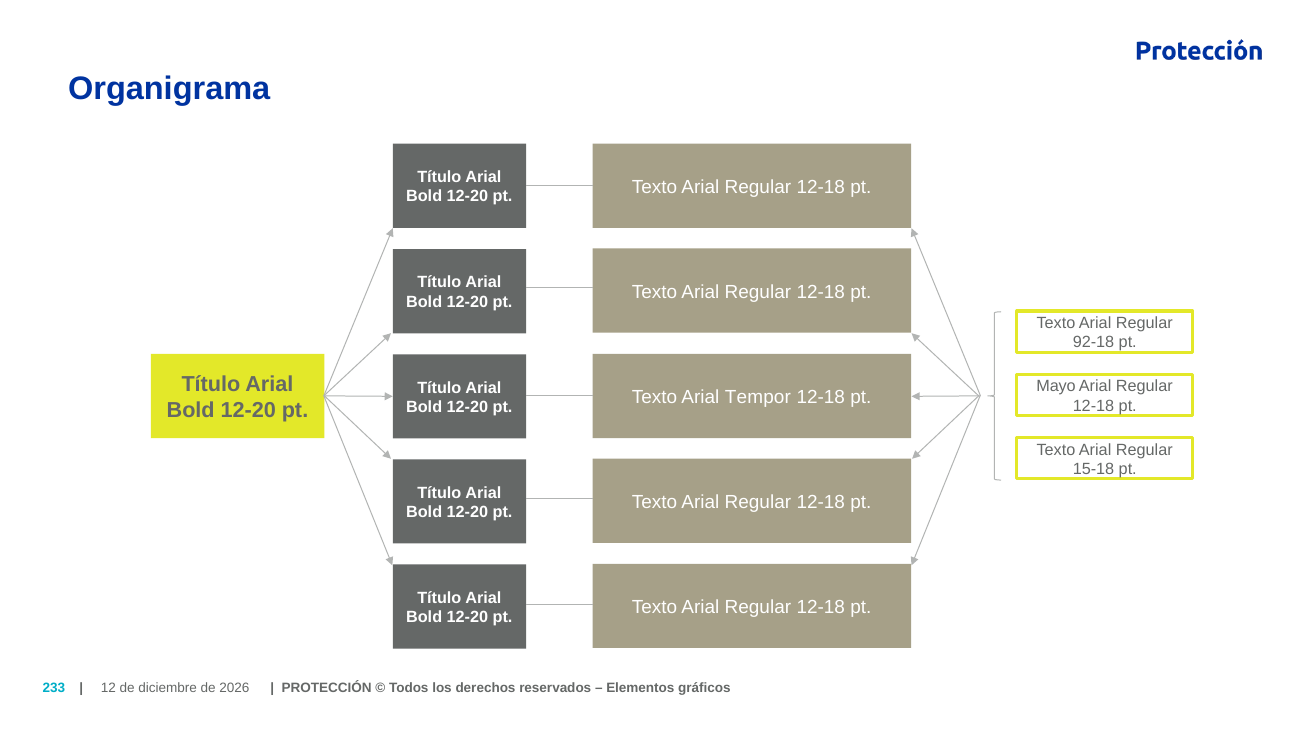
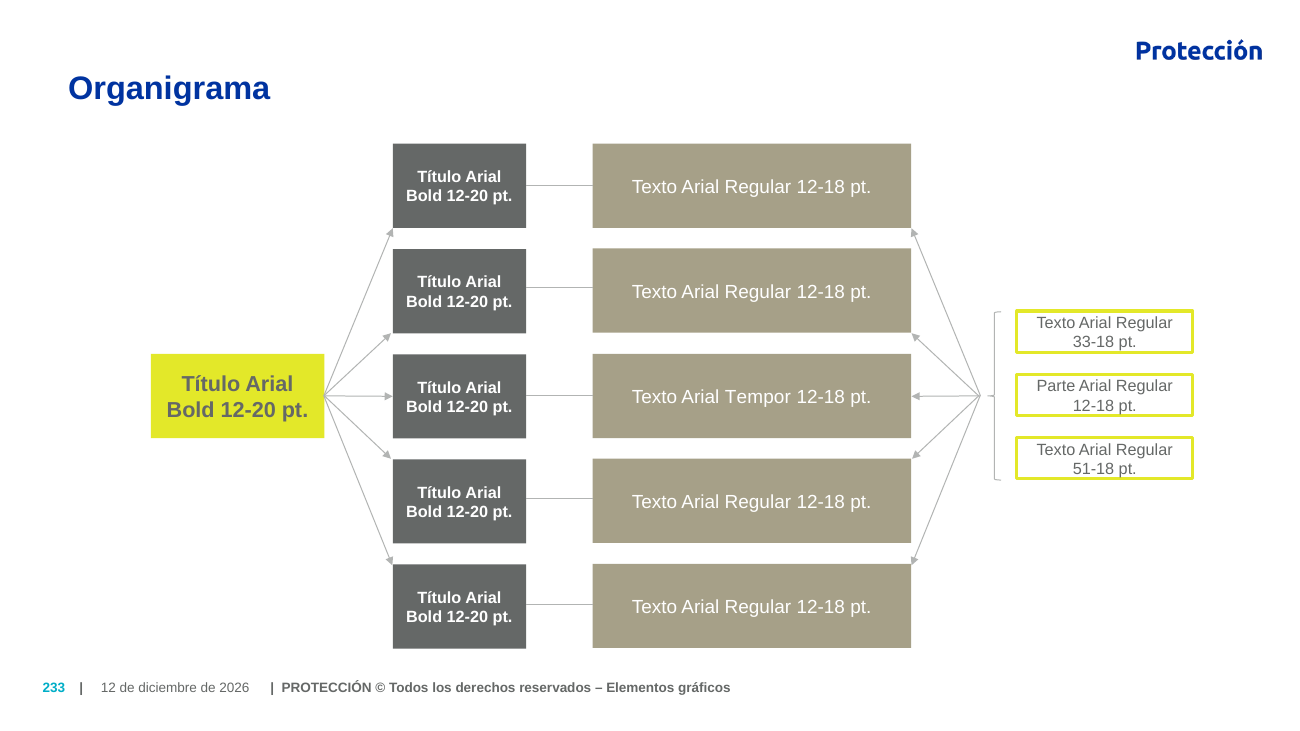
92-18: 92-18 -> 33-18 (1094, 343)
Mayo: Mayo -> Parte (1056, 387)
15-18: 15-18 -> 51-18 (1094, 470)
